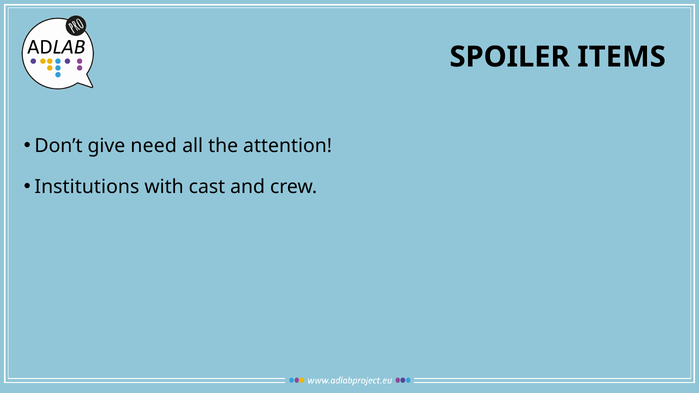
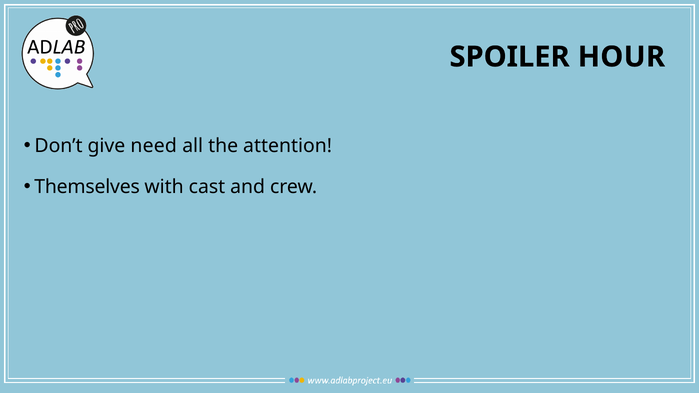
ITEMS: ITEMS -> HOUR (621, 57)
Institutions: Institutions -> Themselves (87, 187)
